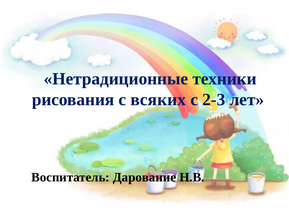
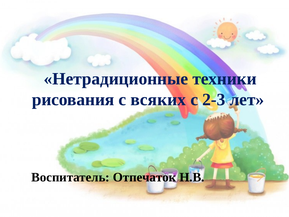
Дарование: Дарование -> Отпечаток (145, 177)
